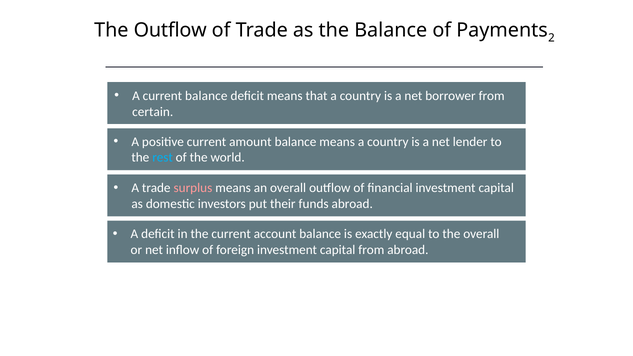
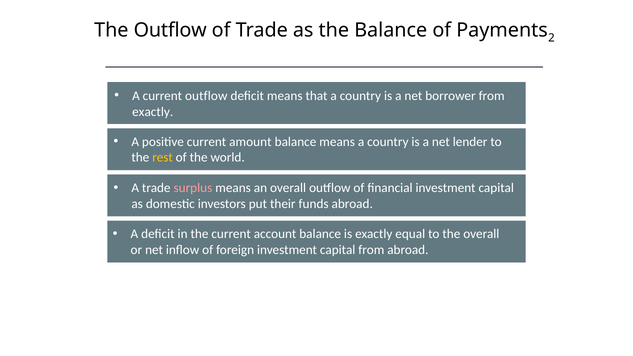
current balance: balance -> outflow (206, 96)
certain: certain -> exactly (153, 112)
rest colour: light blue -> yellow (163, 158)
